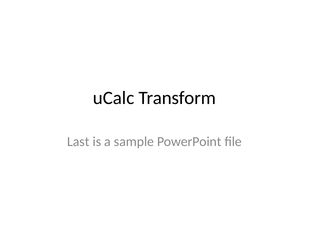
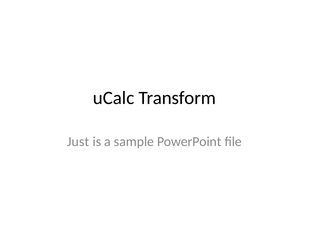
Last: Last -> Just (78, 142)
